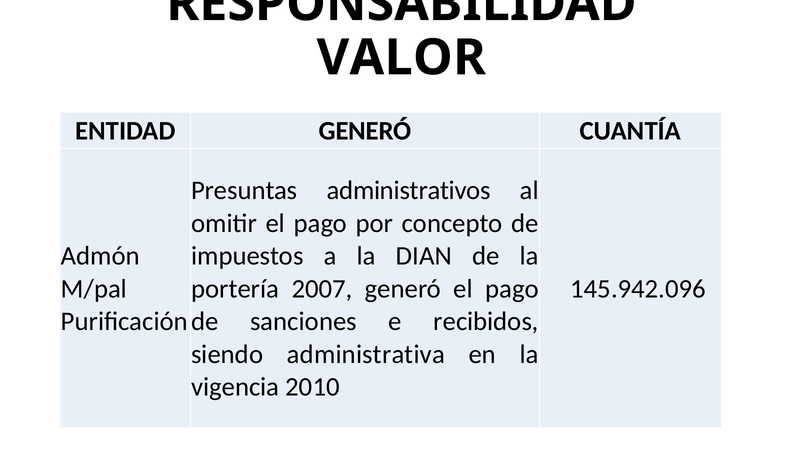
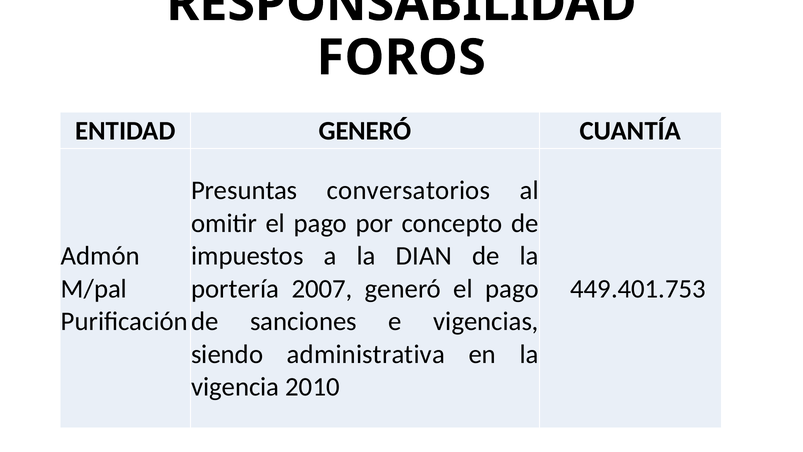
VALOR: VALOR -> FOROS (401, 58)
administrativos: administrativos -> conversatorios (408, 190)
145.942.096: 145.942.096 -> 449.401.753 (638, 289)
recibidos: recibidos -> vigencias (486, 321)
